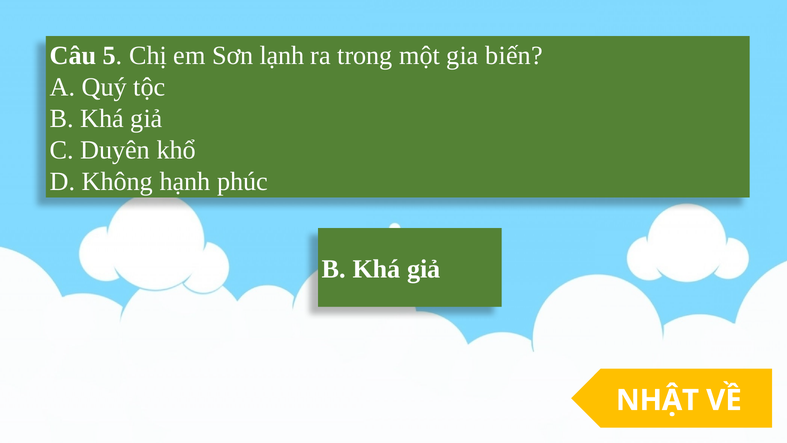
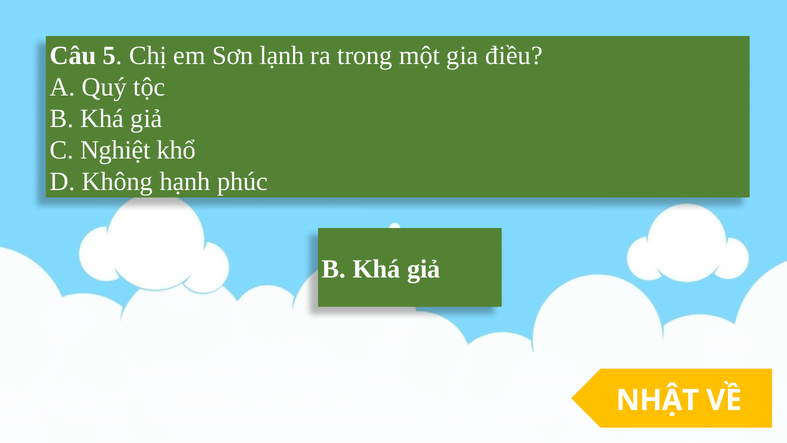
biến: biến -> điều (514, 56)
Duyên: Duyên -> Nghiệt (115, 150)
